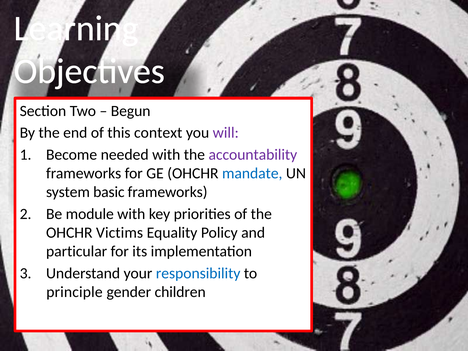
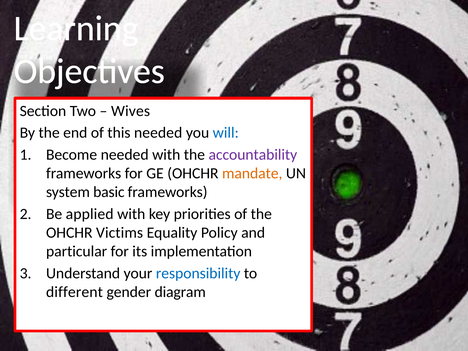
Begun: Begun -> Wives (131, 111)
this context: context -> needed (158, 133)
will colour: purple -> blue (226, 133)
mandate colour: blue -> orange (252, 173)
module: module -> applied (90, 214)
principle: principle -> different (74, 292)
children: children -> diagram (180, 292)
